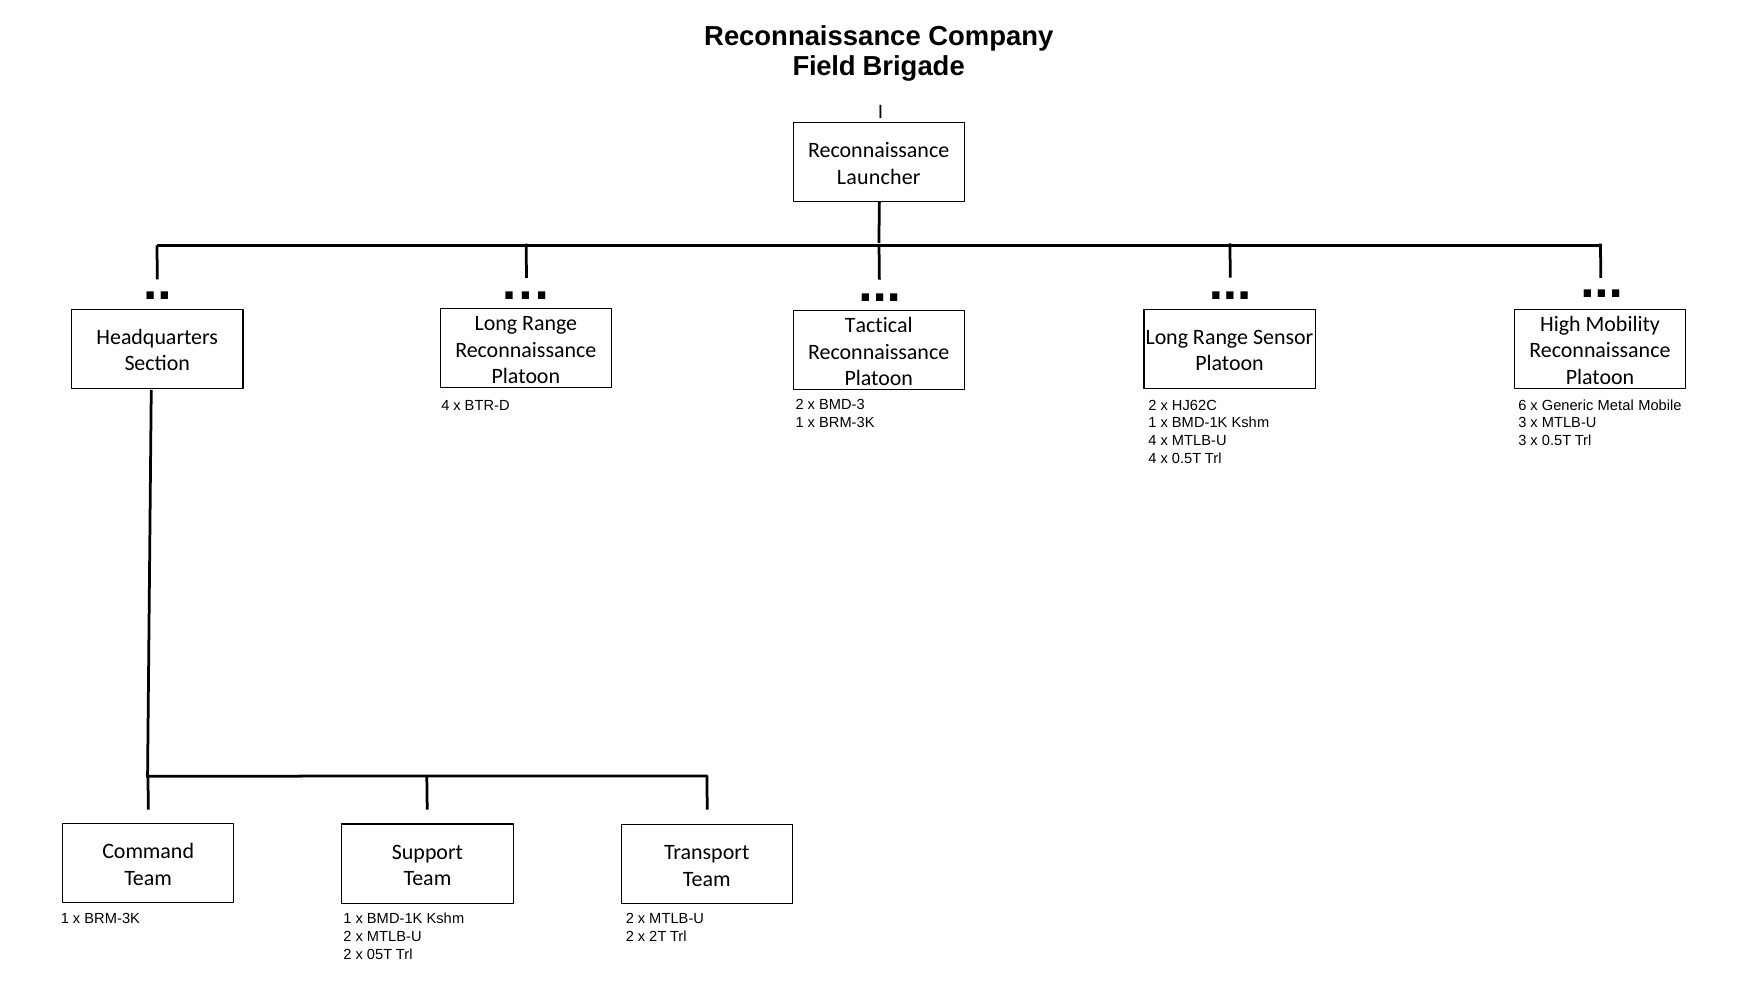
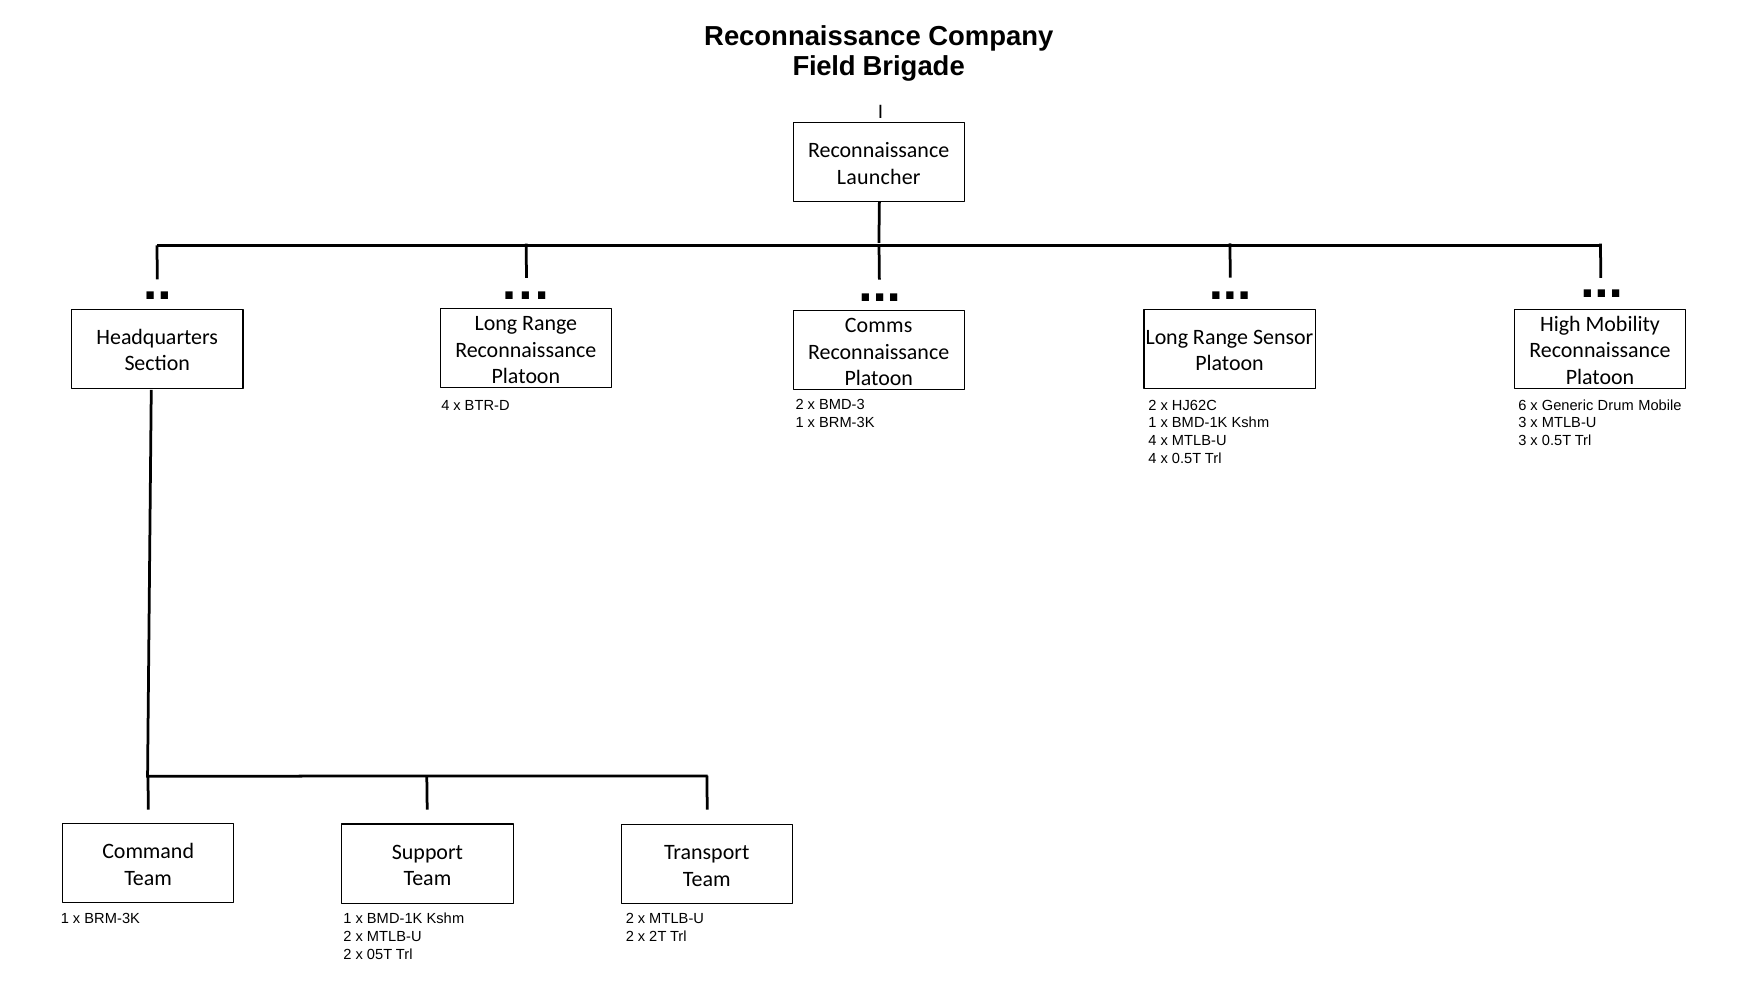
Tactical: Tactical -> Comms (879, 325)
Metal: Metal -> Drum (1616, 406)
